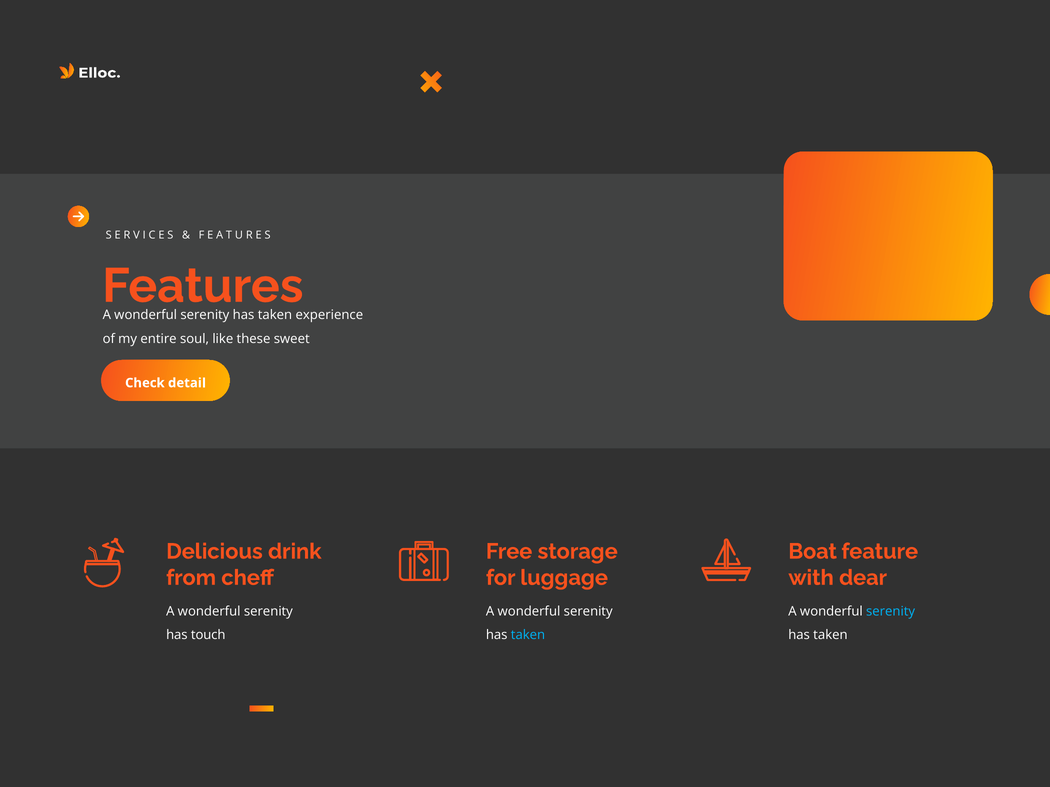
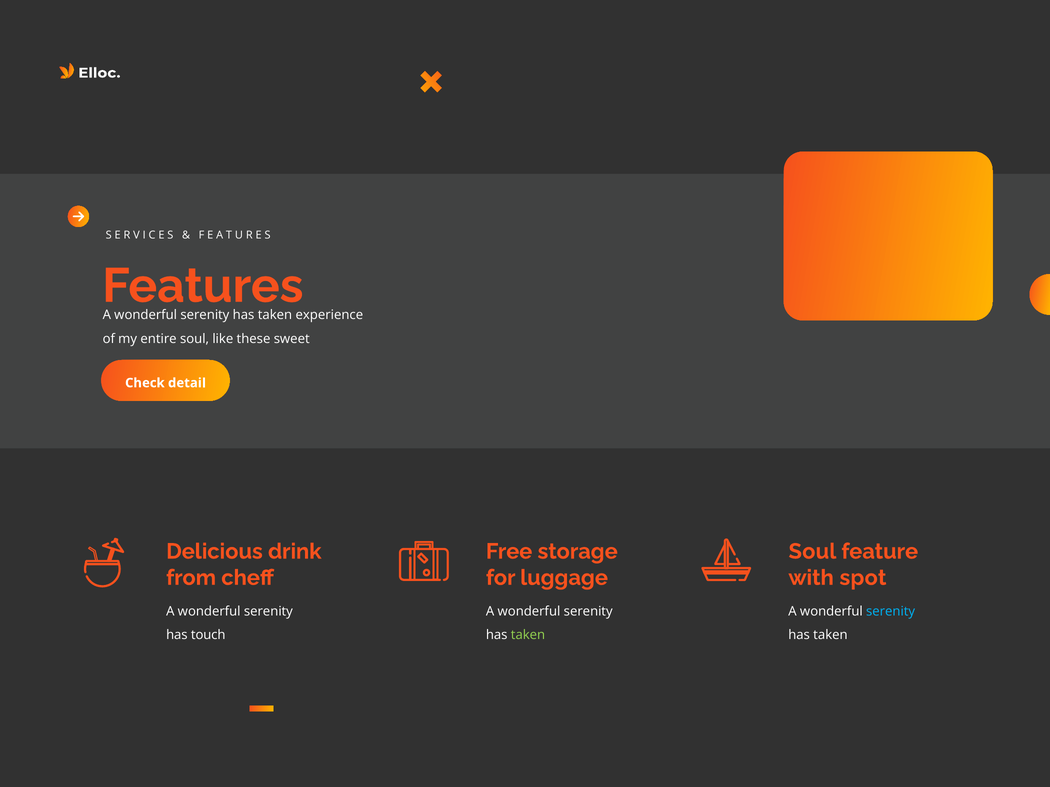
Boat: Boat -> Soul (812, 552)
dear: dear -> spot (863, 578)
taken colour: light blue -> light green (528, 635)
